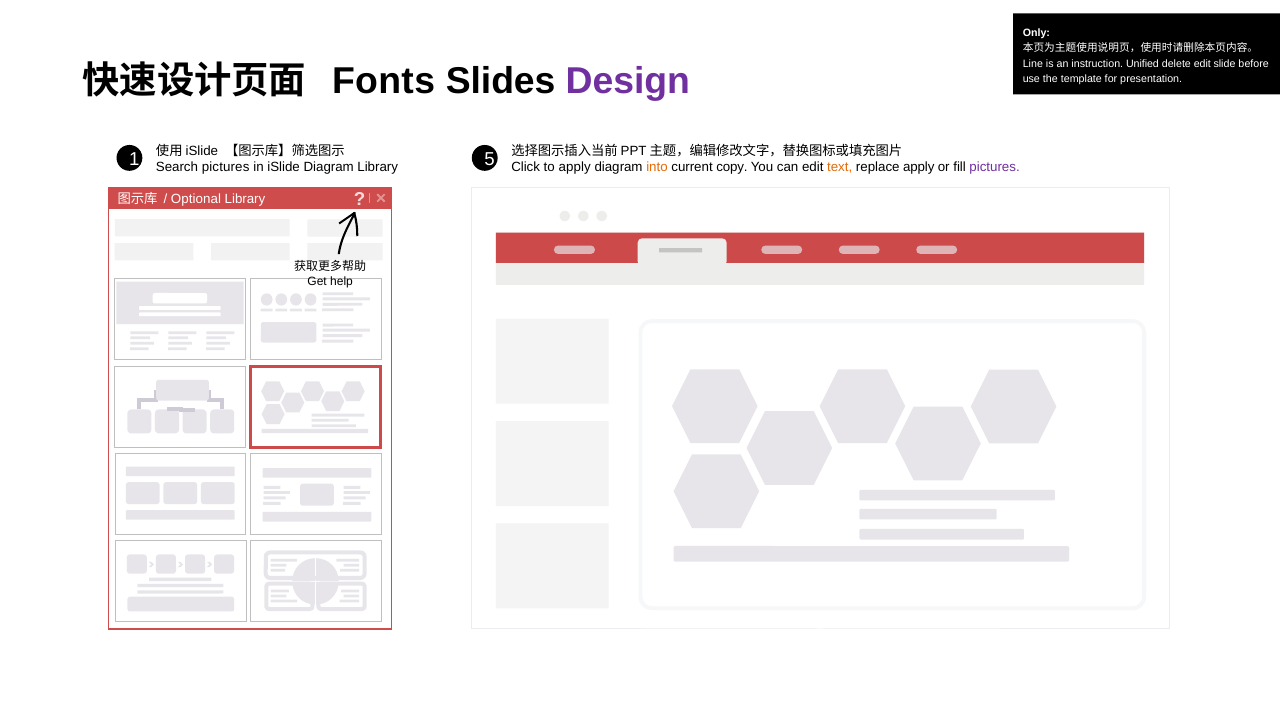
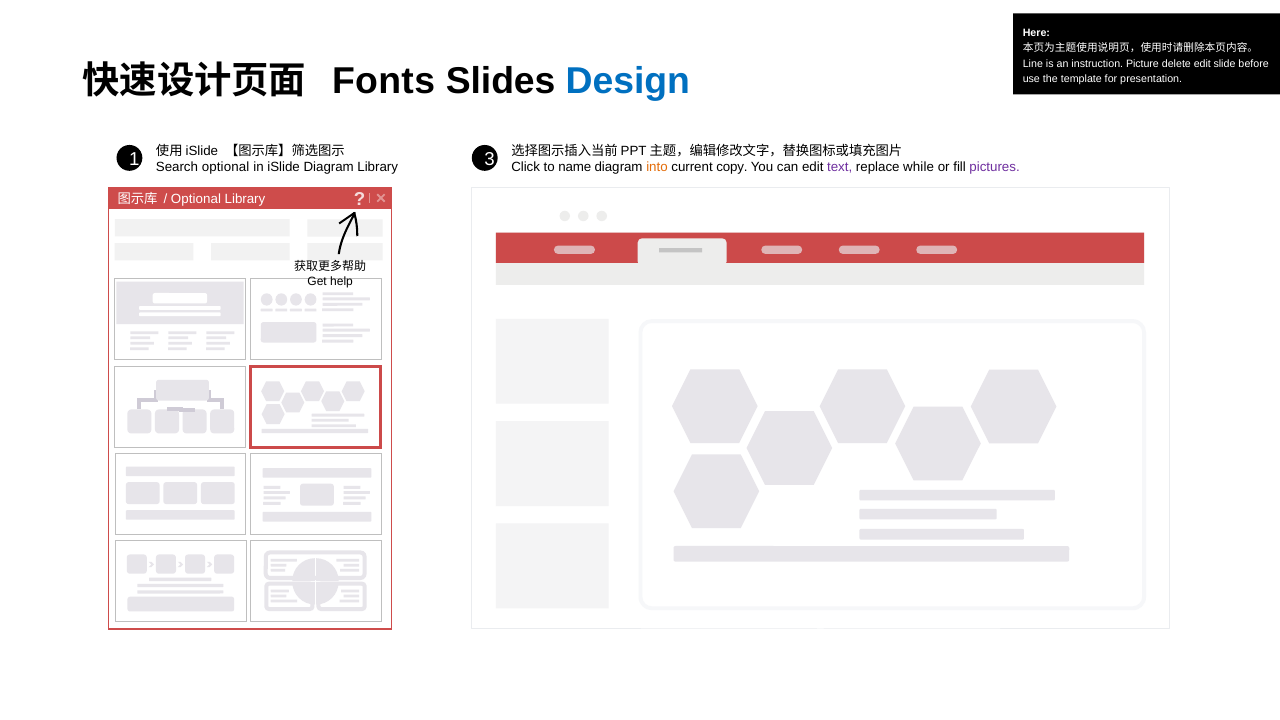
Only: Only -> Here (1036, 33)
Unified: Unified -> Picture (1142, 64)
Design colour: purple -> blue (628, 82)
5: 5 -> 3 (490, 159)
Search pictures: pictures -> optional (226, 167)
to apply: apply -> name (575, 167)
text colour: orange -> purple (840, 167)
replace apply: apply -> while (919, 167)
